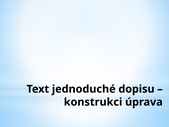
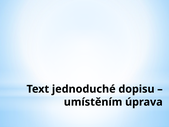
konstrukci: konstrukci -> umístěním (93, 102)
